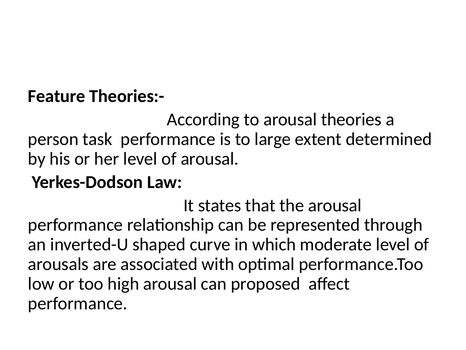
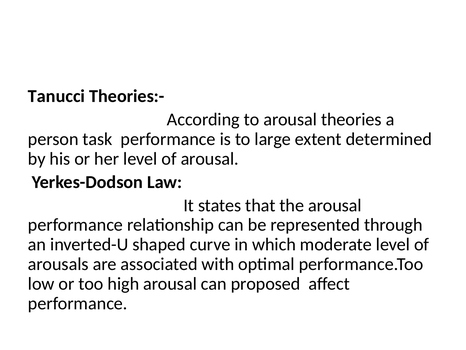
Feature: Feature -> Tanucci (57, 96)
